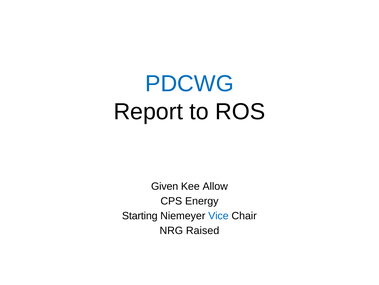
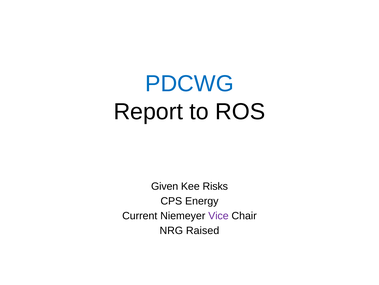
Allow: Allow -> Risks (215, 186)
Starting: Starting -> Current (140, 215)
Vice colour: blue -> purple (218, 215)
